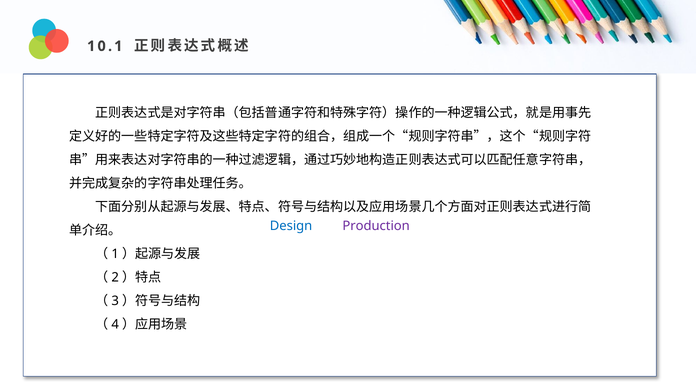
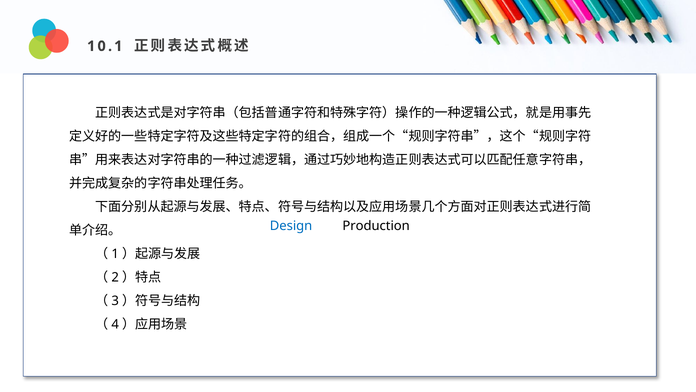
Production colour: purple -> black (376, 226)
